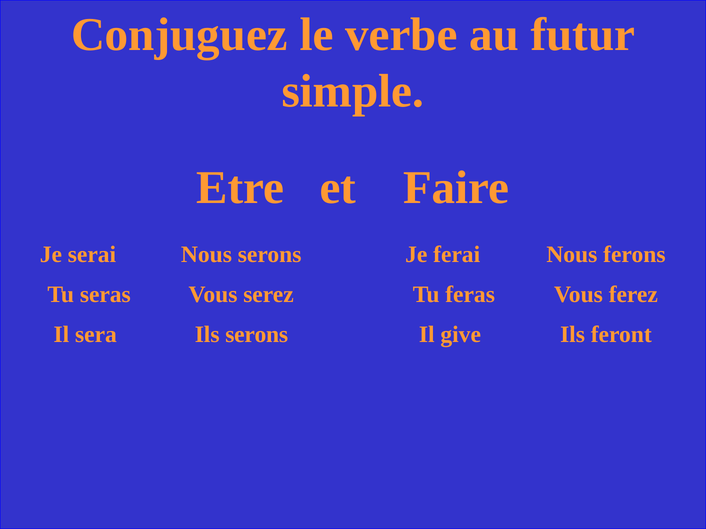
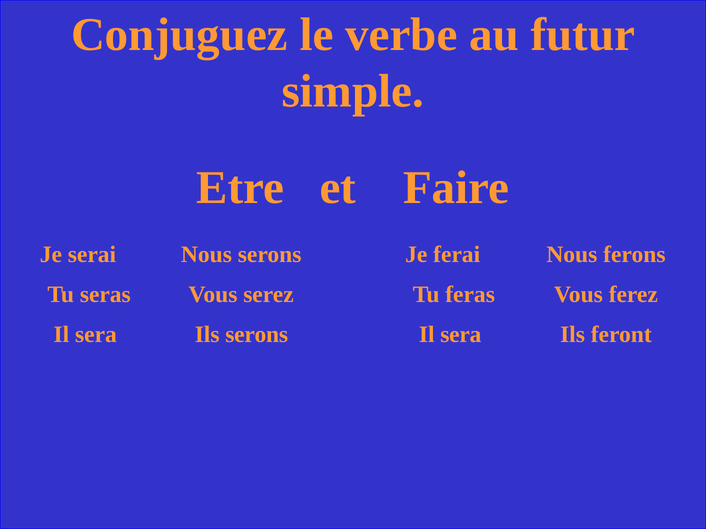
give: give -> sera (461, 335)
